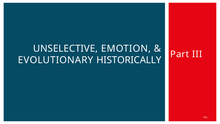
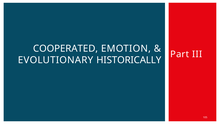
UNSELECTIVE: UNSELECTIVE -> COOPERATED (66, 48)
